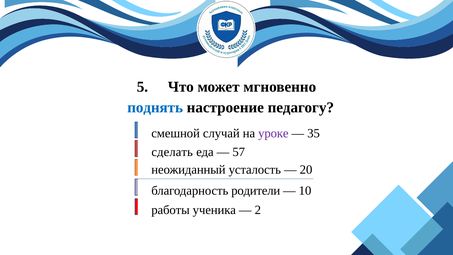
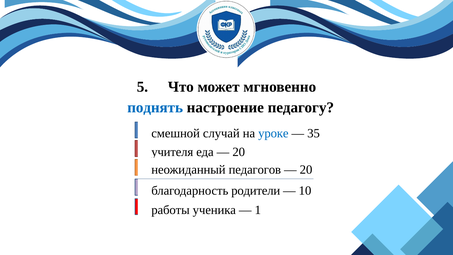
уроке colour: purple -> blue (273, 133)
сделать: сделать -> учителя (172, 152)
57: 57 -> 20 (239, 152)
усталость: усталость -> педагогов (255, 169)
2: 2 -> 1 (258, 210)
